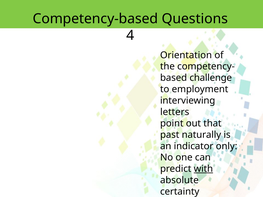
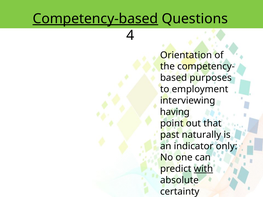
Competency-based underline: none -> present (95, 19)
challenge: challenge -> purposes (211, 78)
letters: letters -> having (175, 112)
